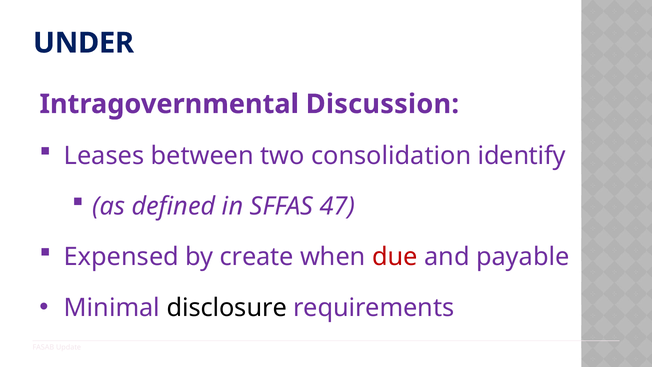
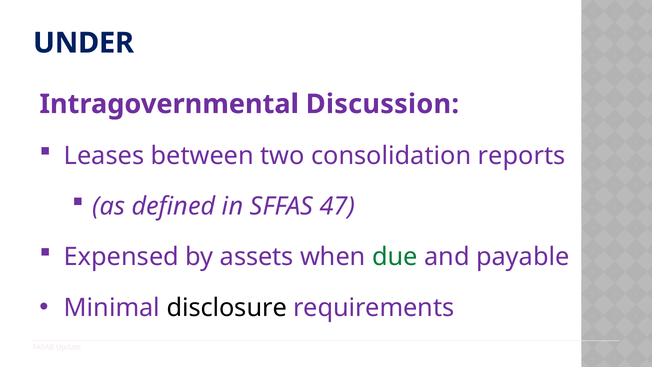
identify: identify -> reports (522, 156)
create: create -> assets (257, 257)
due colour: red -> green (395, 257)
